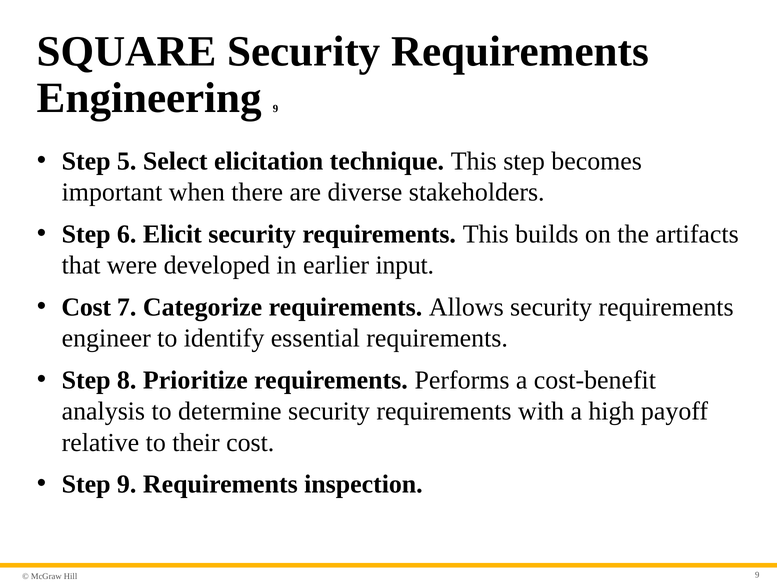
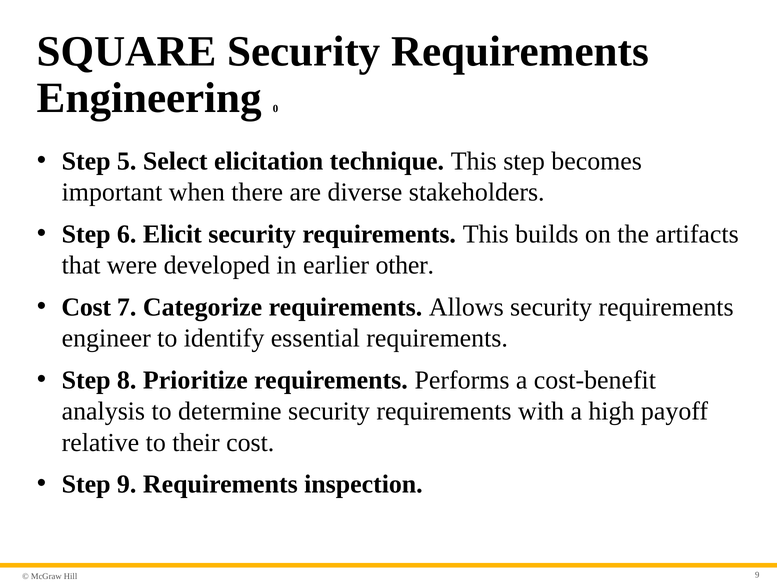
Engineering 9: 9 -> 0 (276, 109)
input: input -> other (405, 265)
